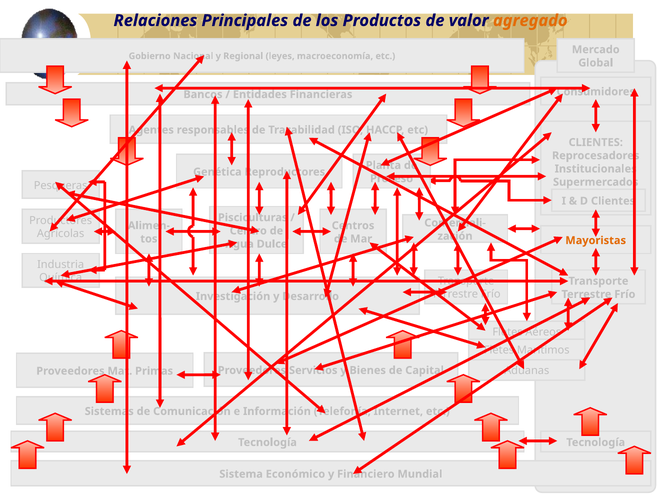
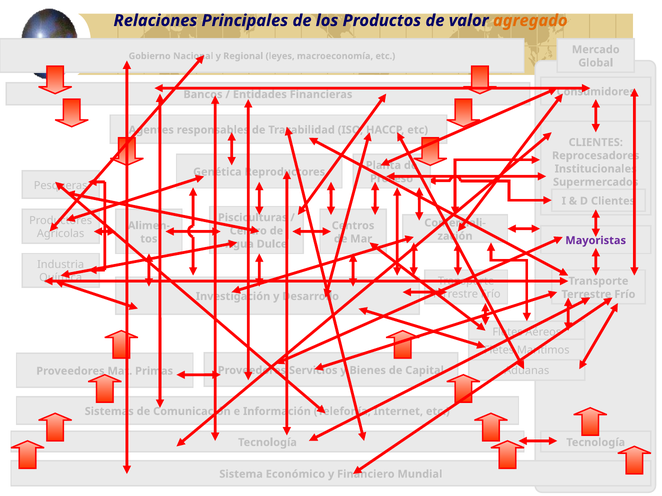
Mayoristas colour: orange -> purple (596, 241)
